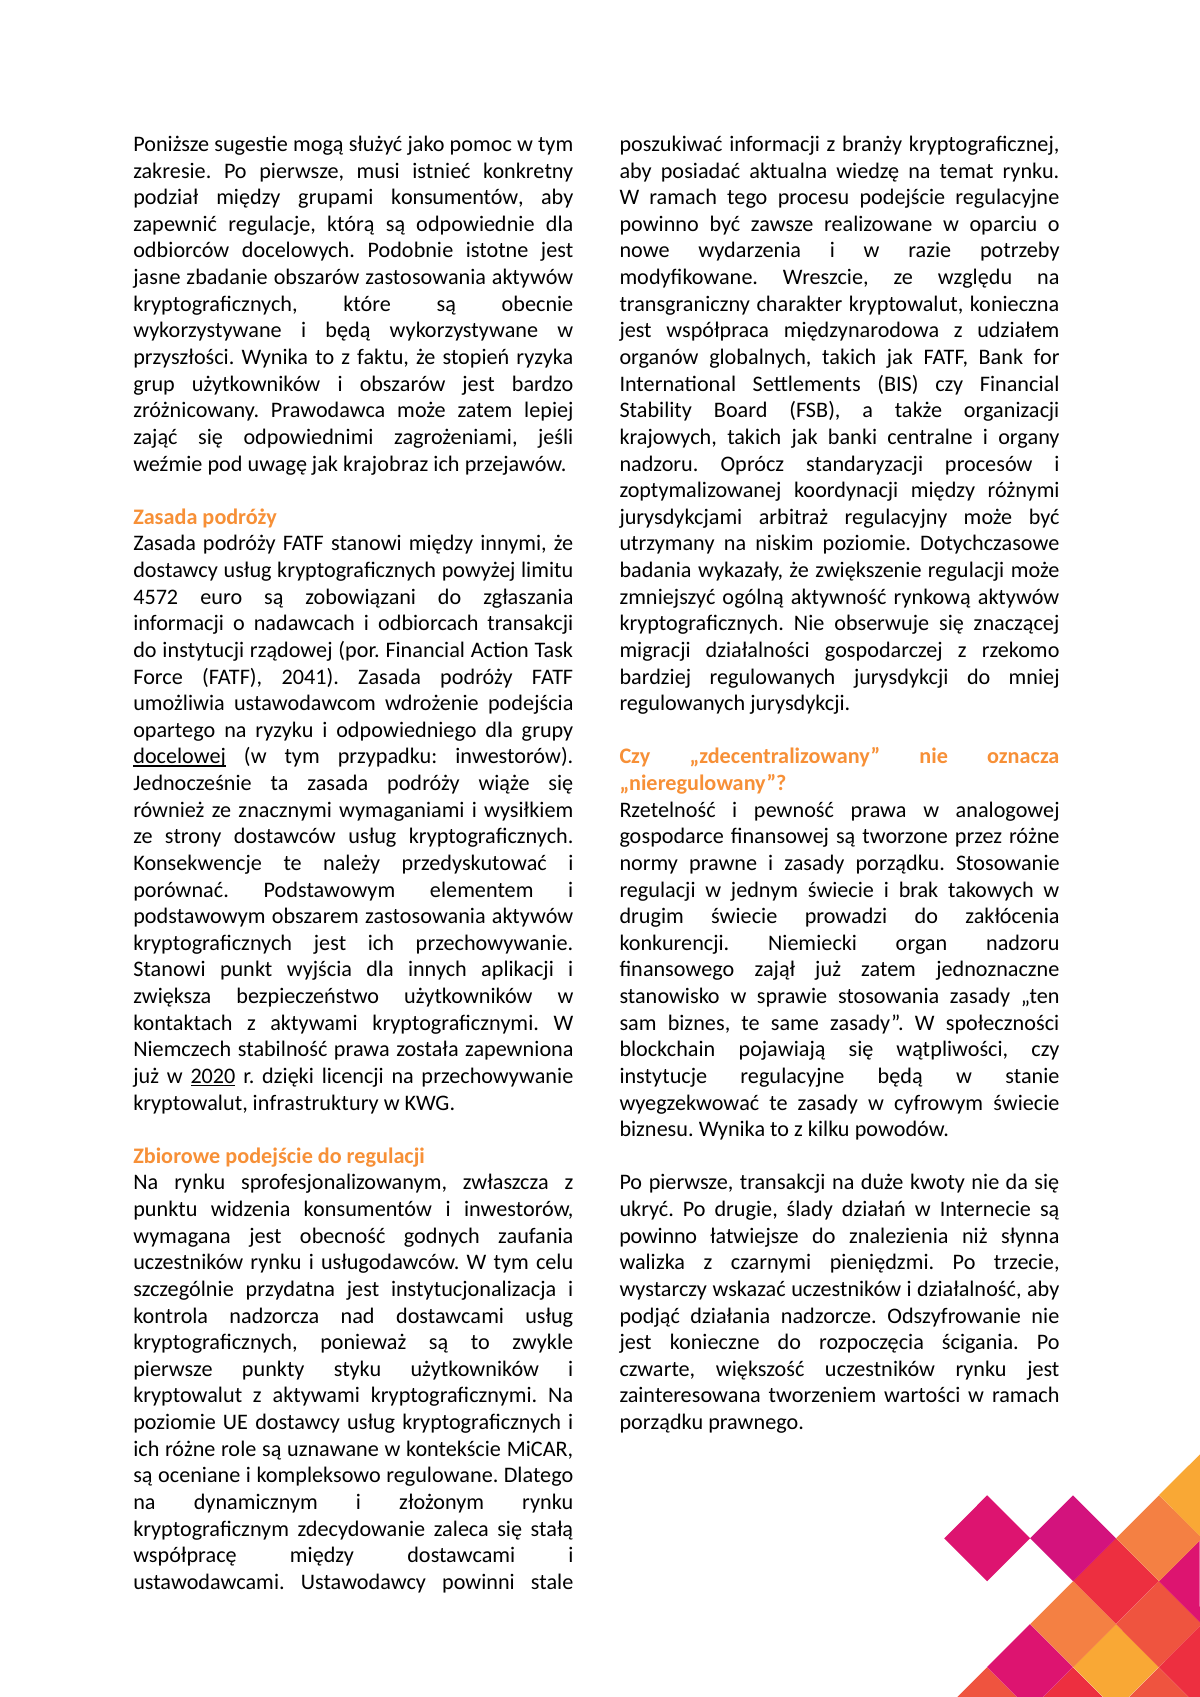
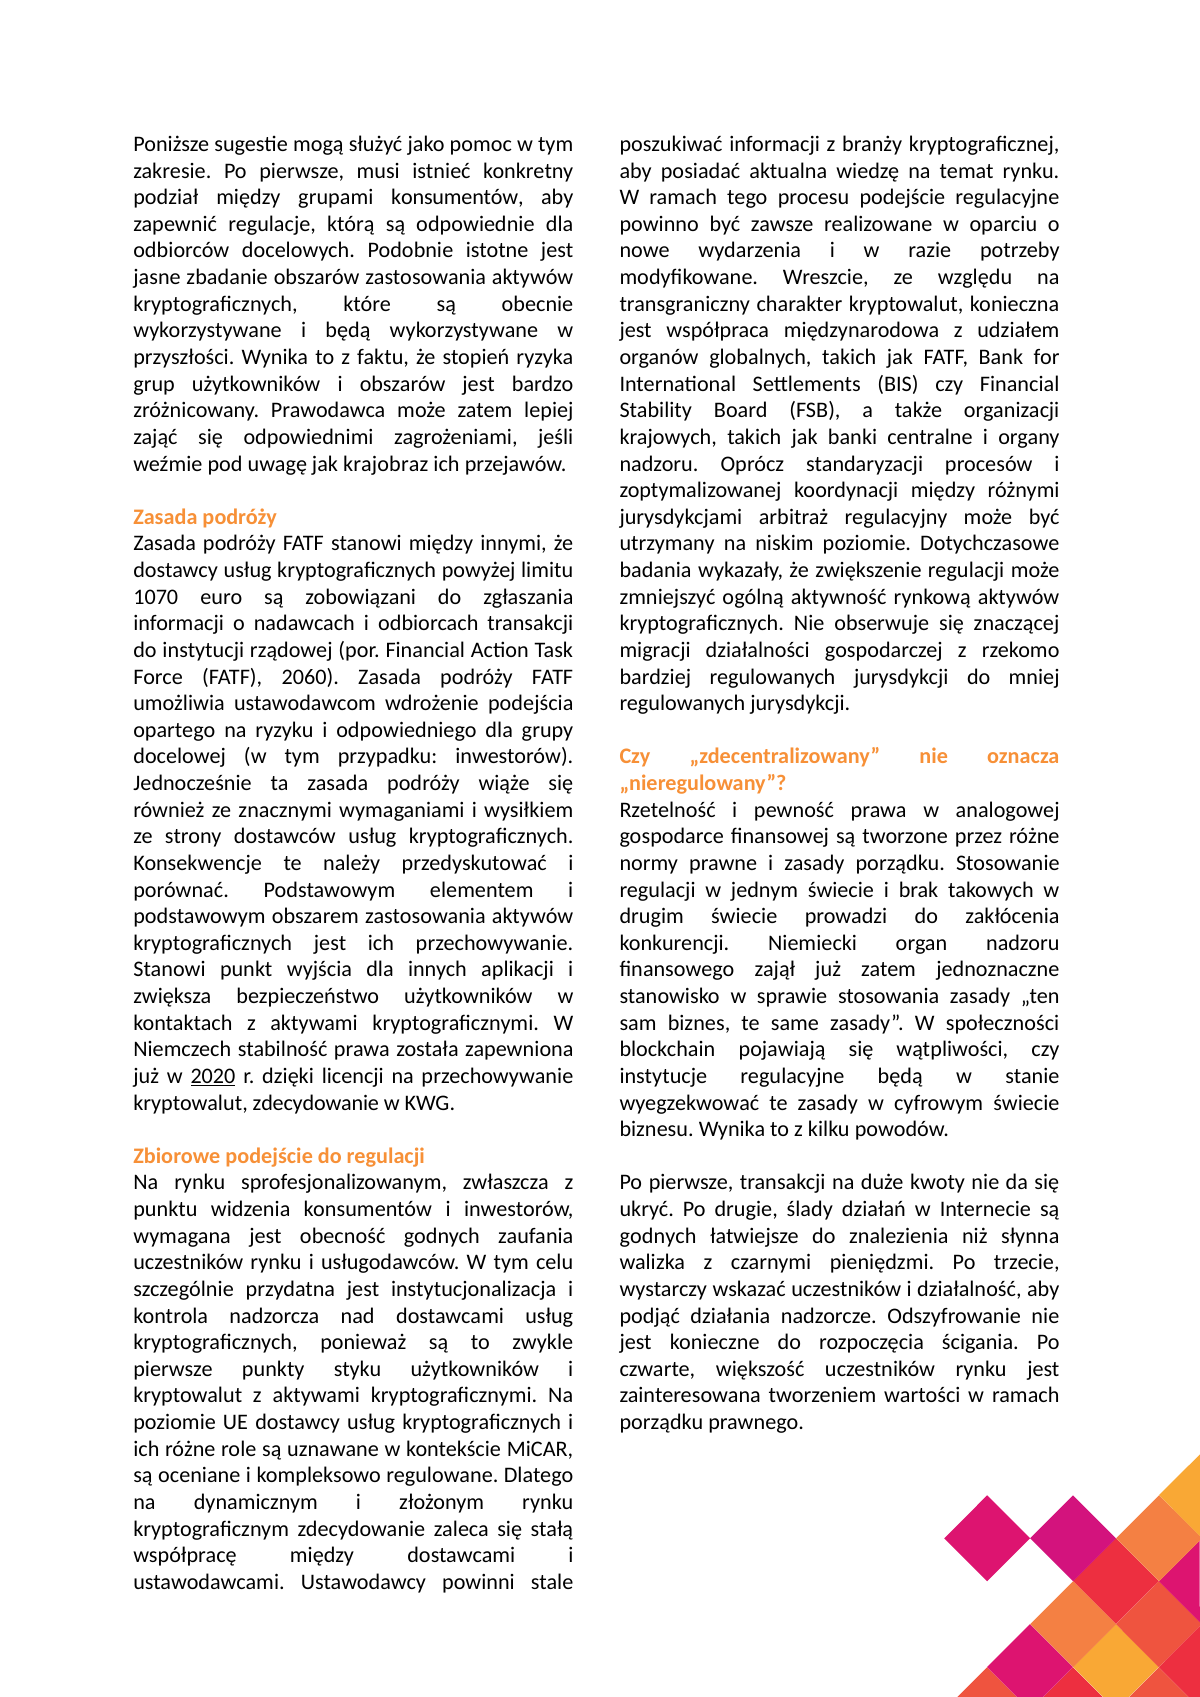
4572: 4572 -> 1070 (156, 597)
2041: 2041 -> 2060 (310, 677)
docelowej underline: present -> none (180, 757)
kryptowalut infrastruktury: infrastruktury -> zdecydowanie (316, 1103)
powinno: powinno -> godnych (658, 1236)
